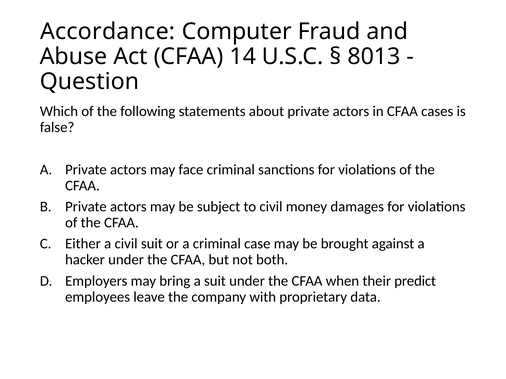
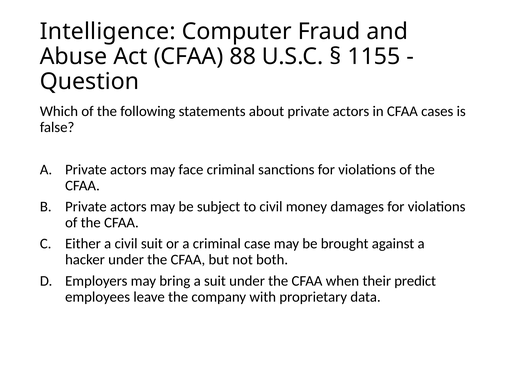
Accordance: Accordance -> Intelligence (108, 32)
14: 14 -> 88 (243, 57)
8013: 8013 -> 1155 (374, 57)
